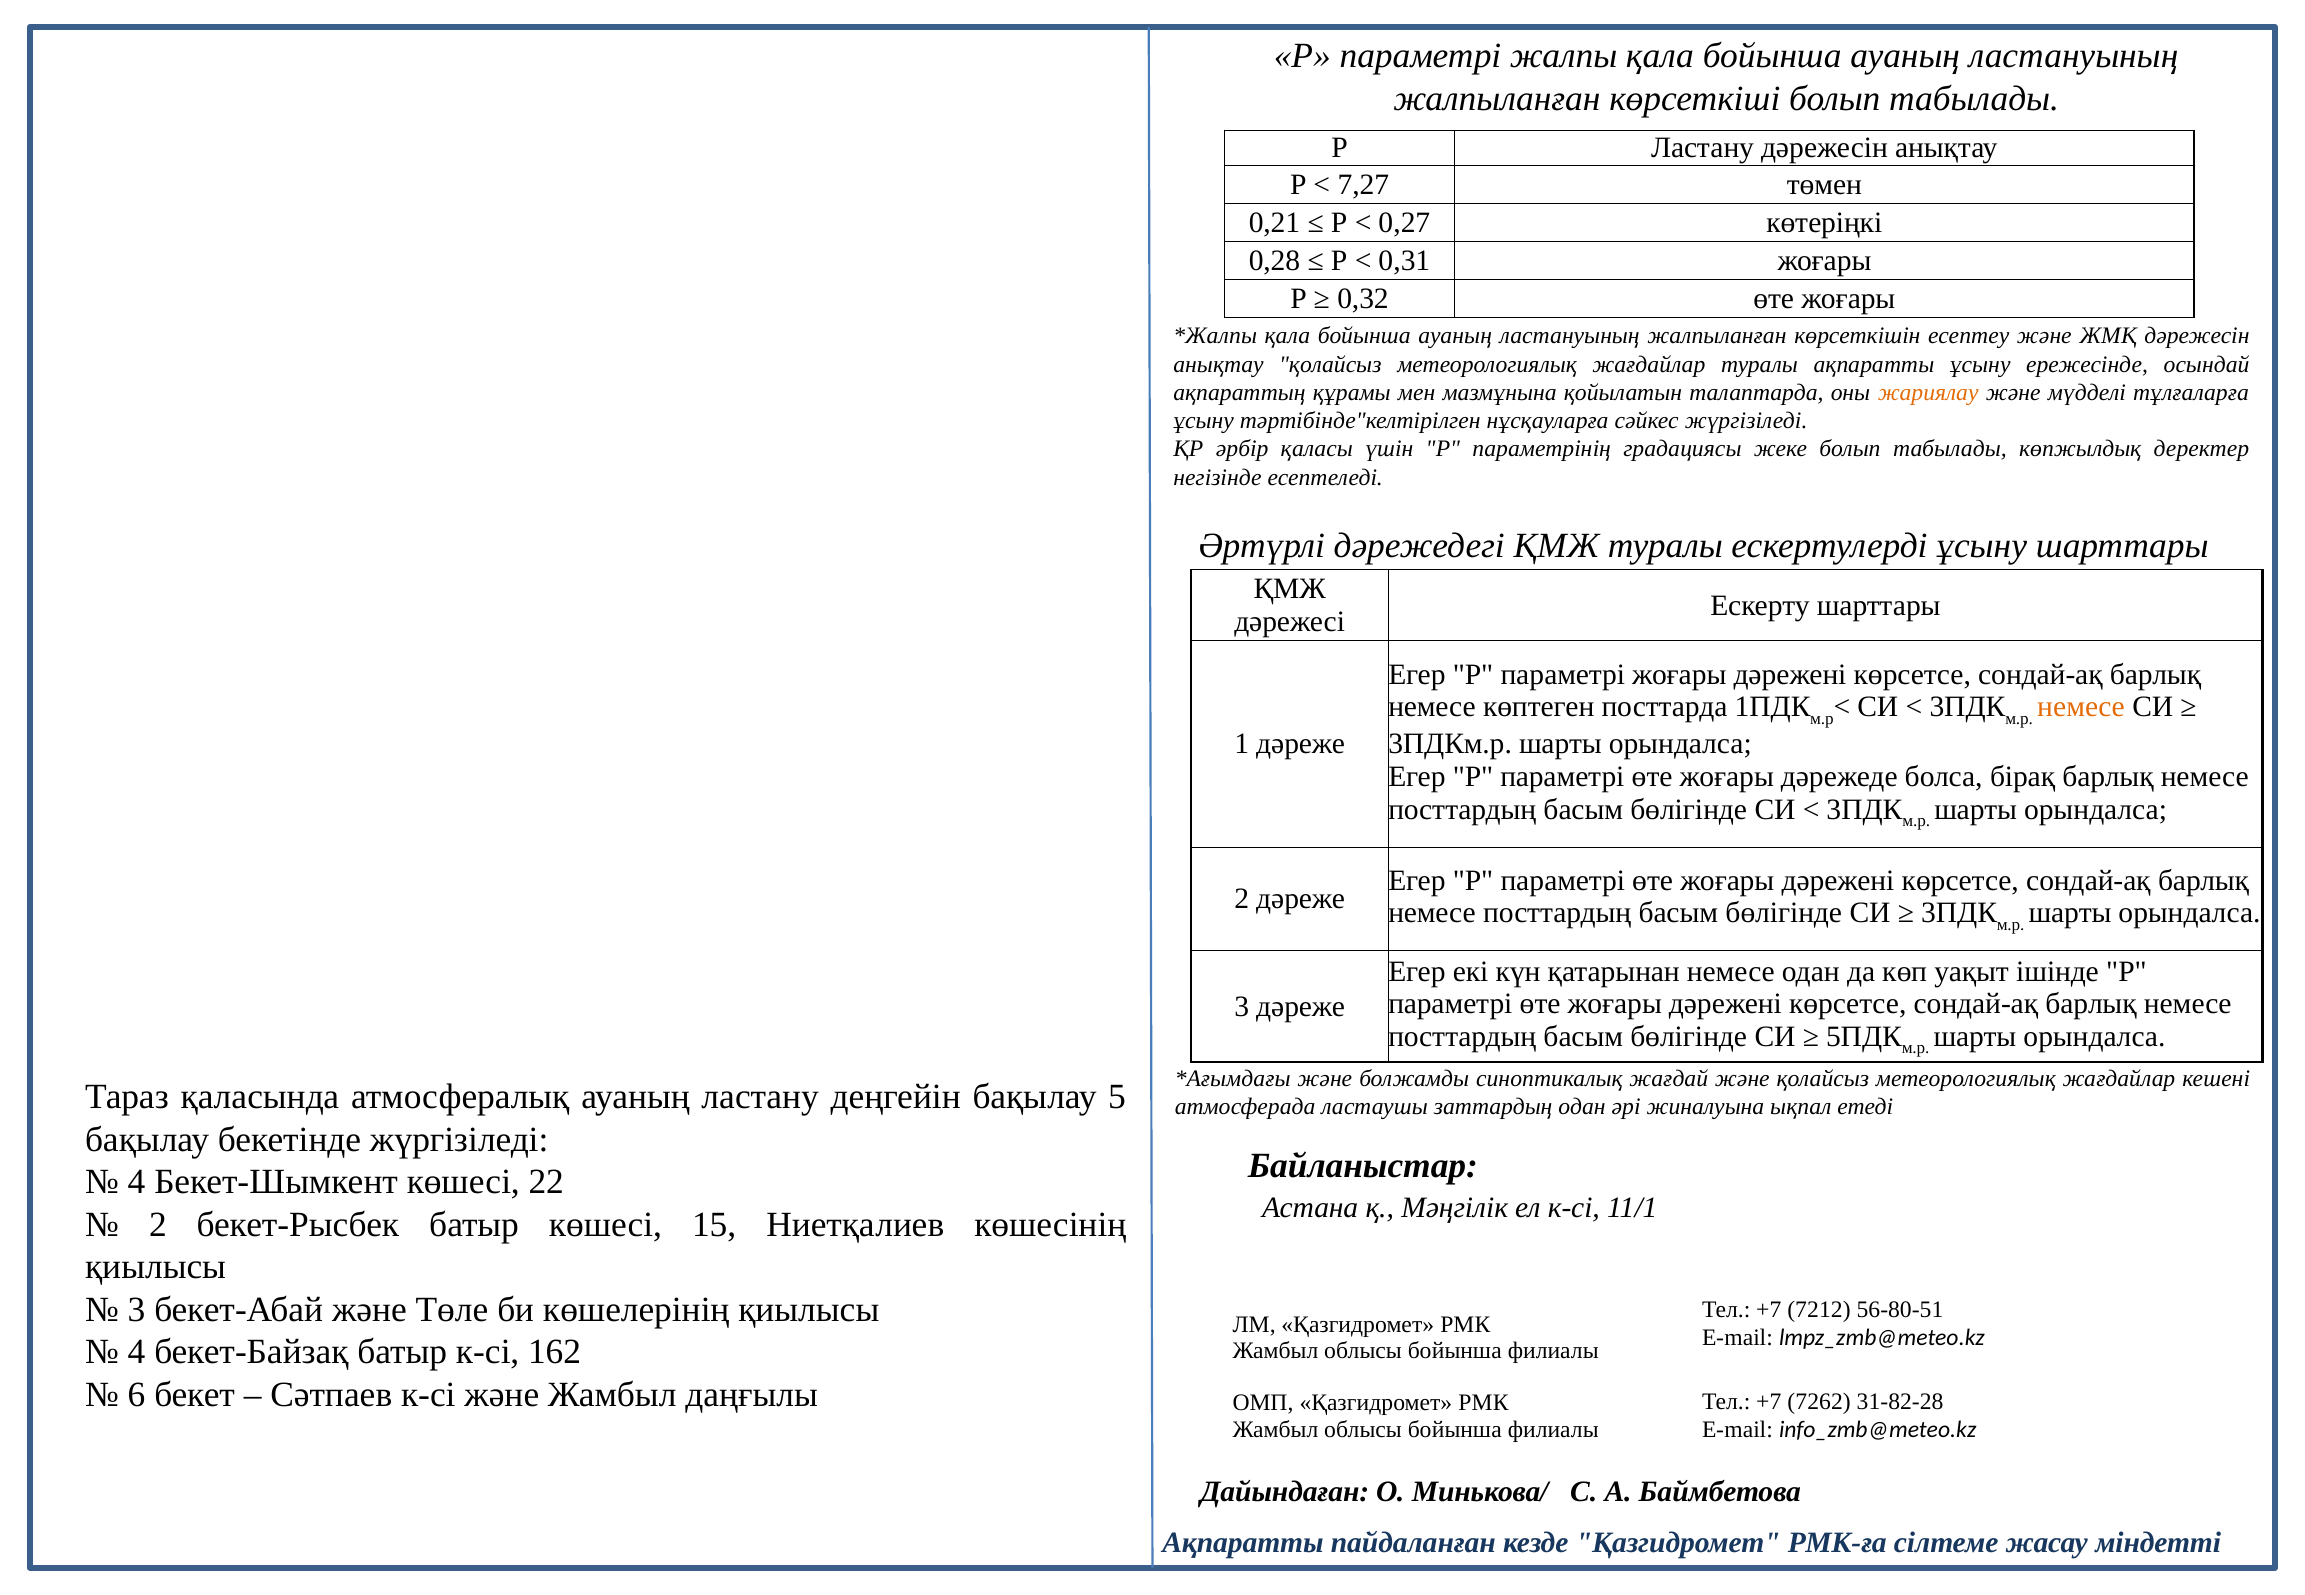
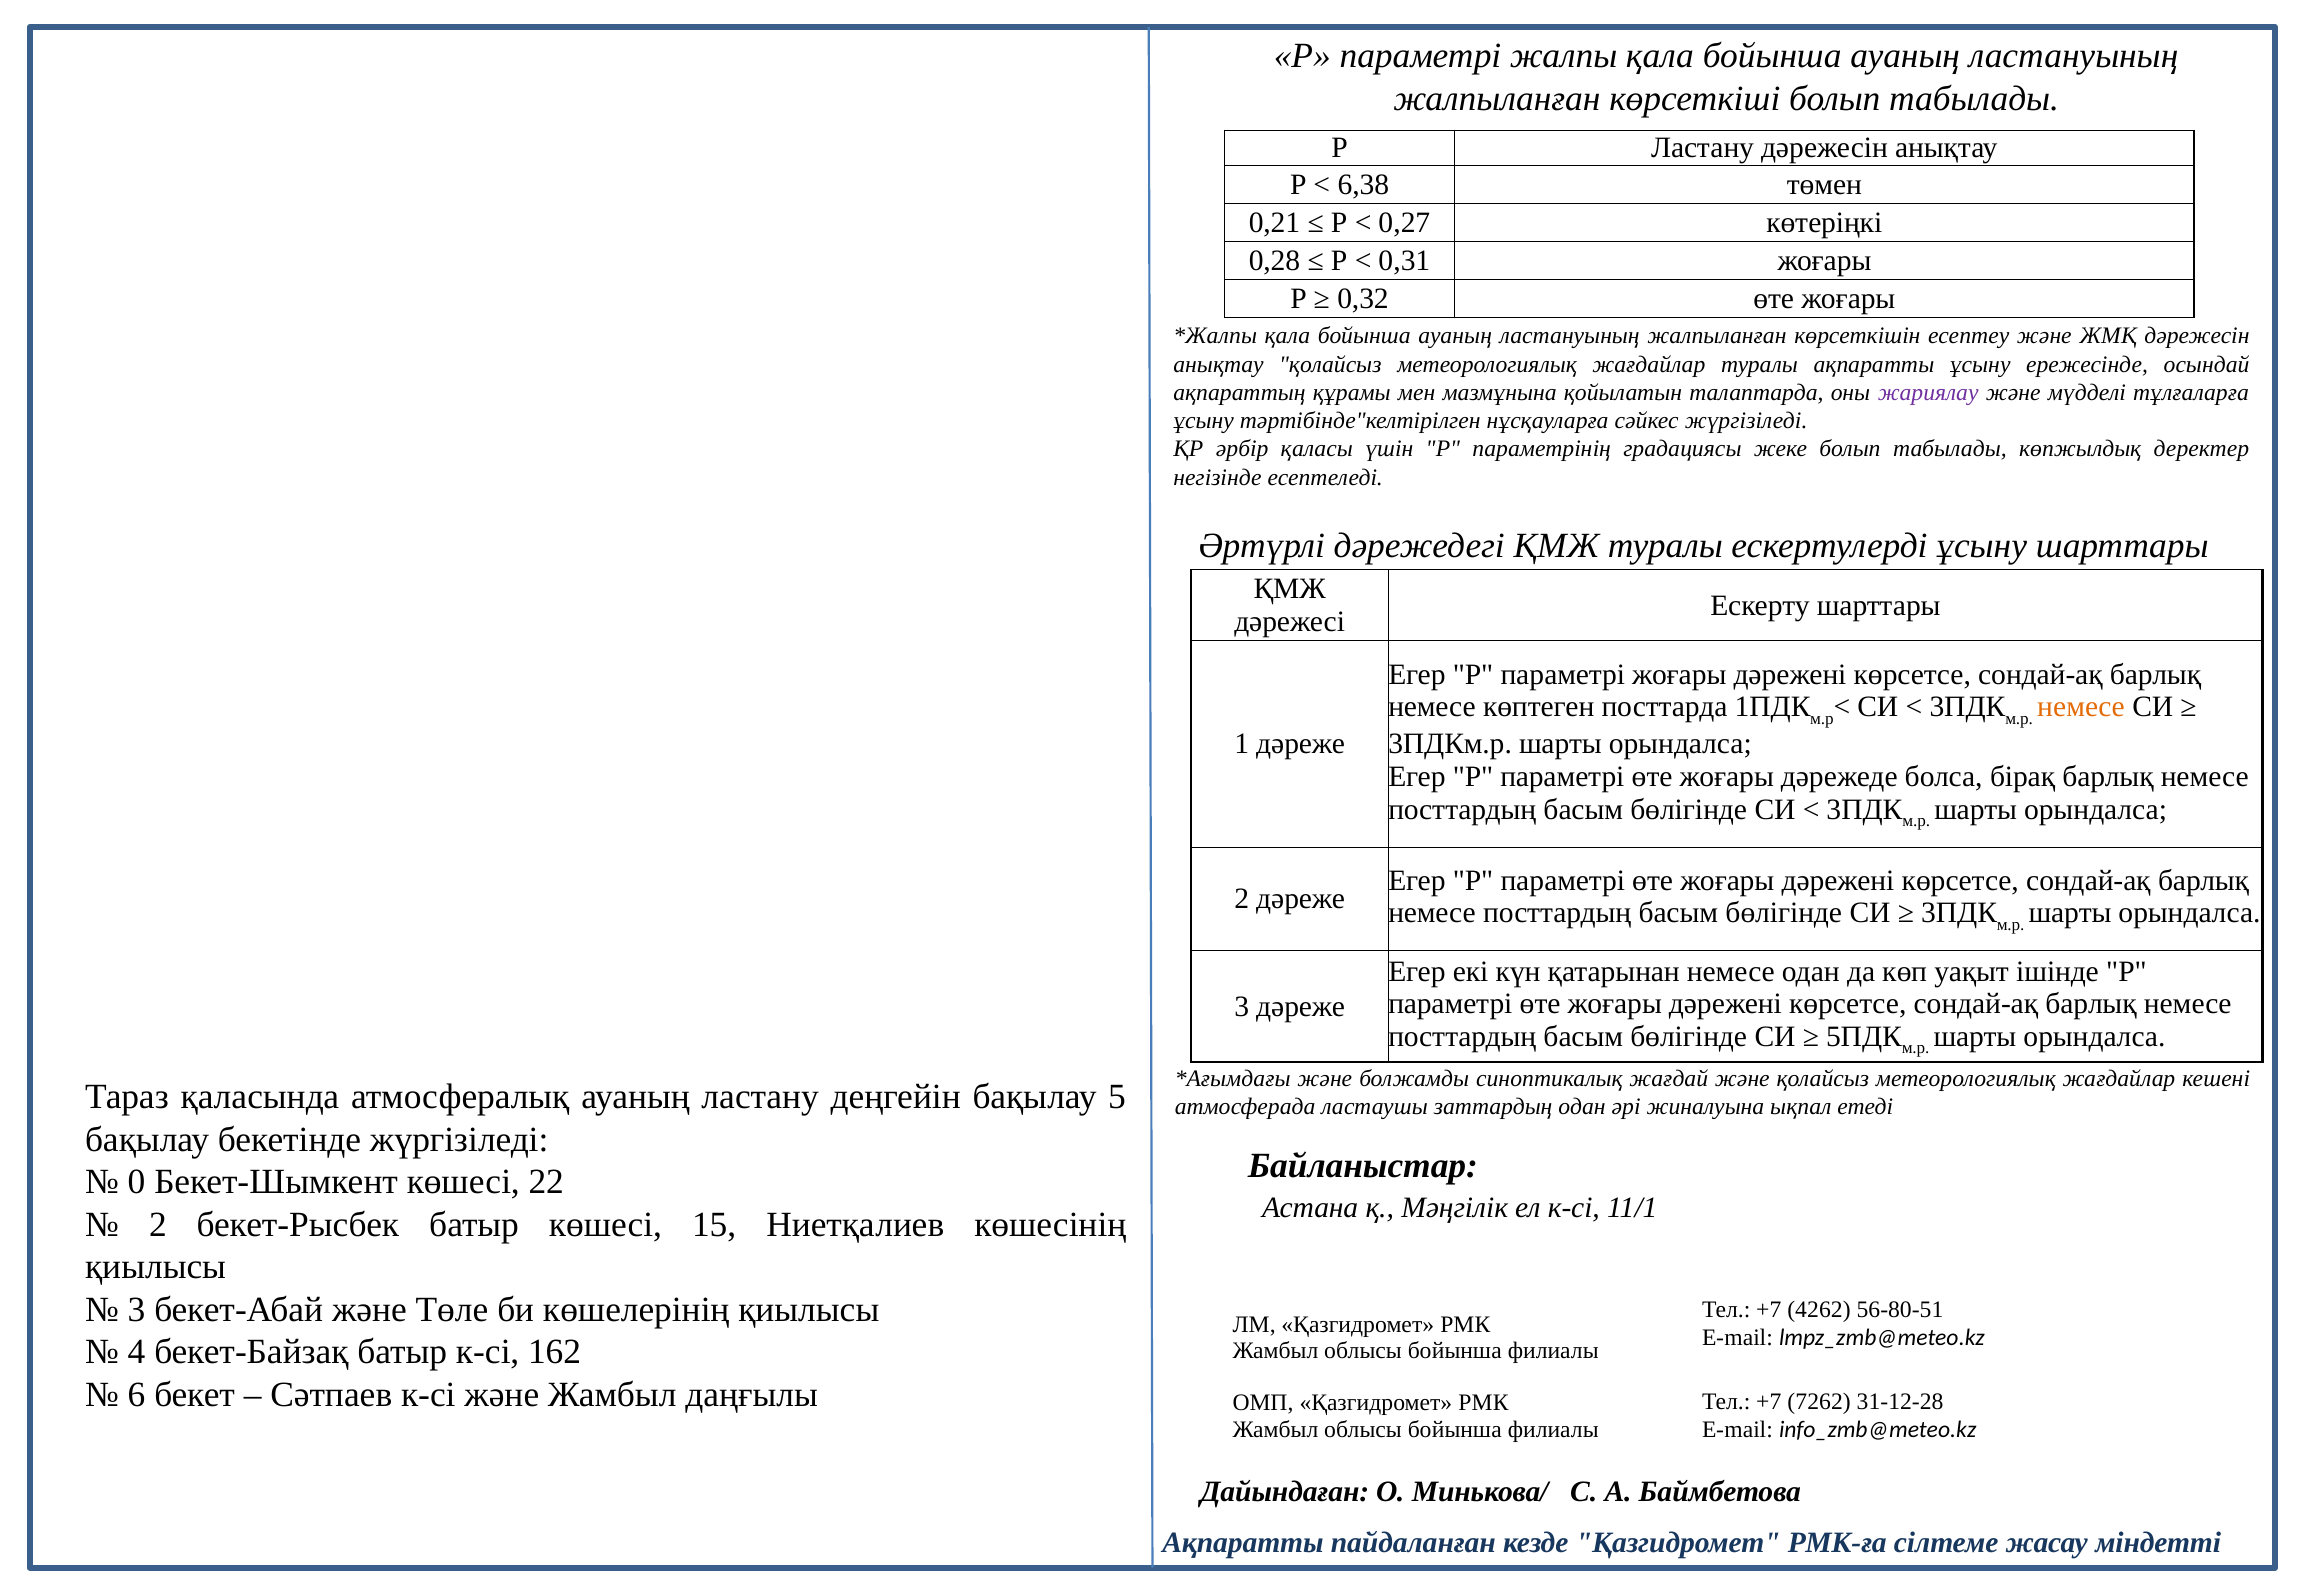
7,27: 7,27 -> 6,38 (1363, 185)
жариялау colour: orange -> purple (1928, 393)
4: 4 -> 0 (137, 1182)
7212: 7212 -> 4262 (1819, 1310)
31-82-28: 31-82-28 -> 31-12-28 (1900, 1402)
